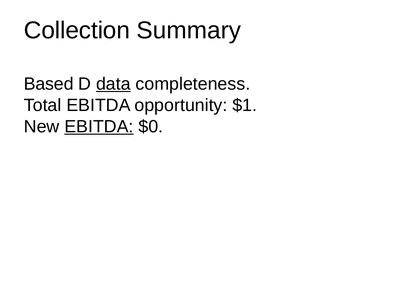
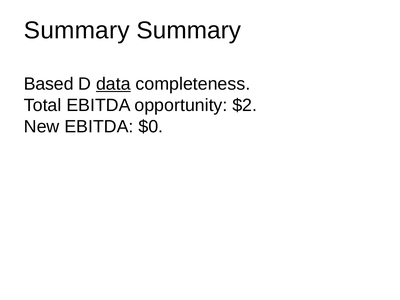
Collection: Collection -> Summary (77, 30)
$1: $1 -> $2 (245, 105)
EBITDA underline: present -> none (99, 127)
